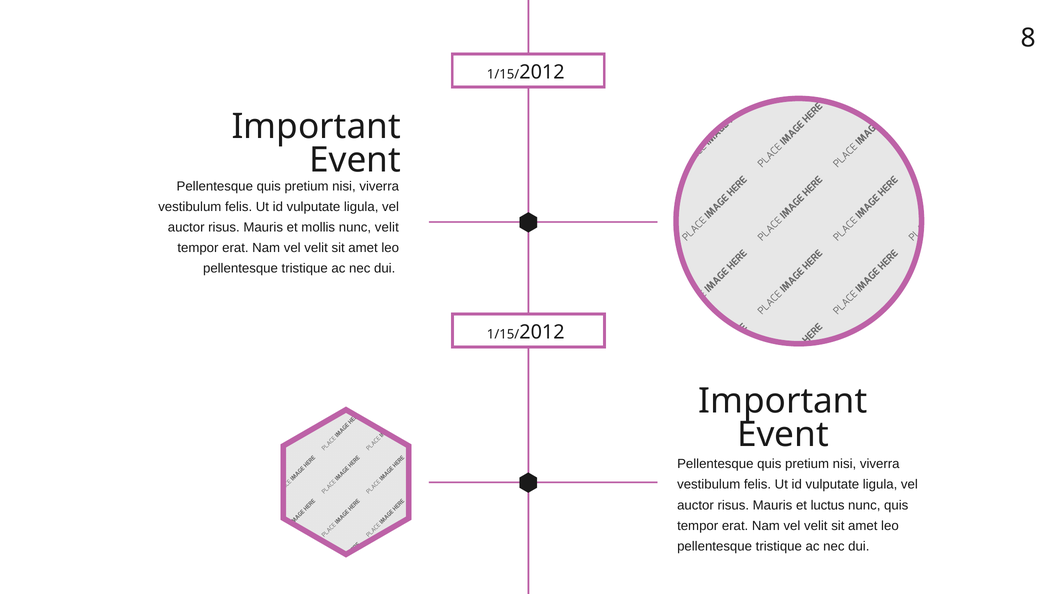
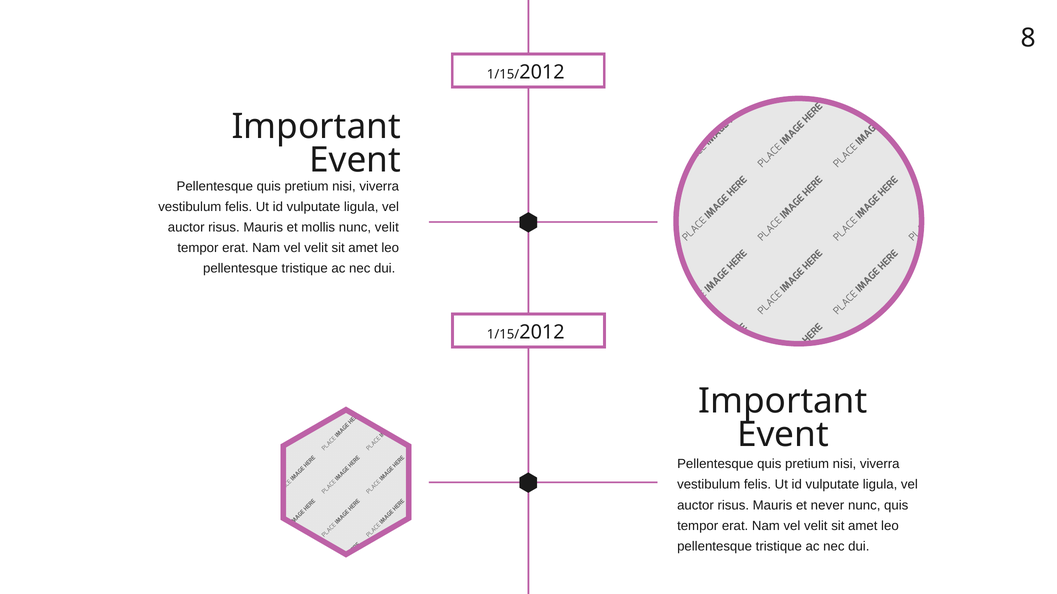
luctus: luctus -> never (827, 506)
